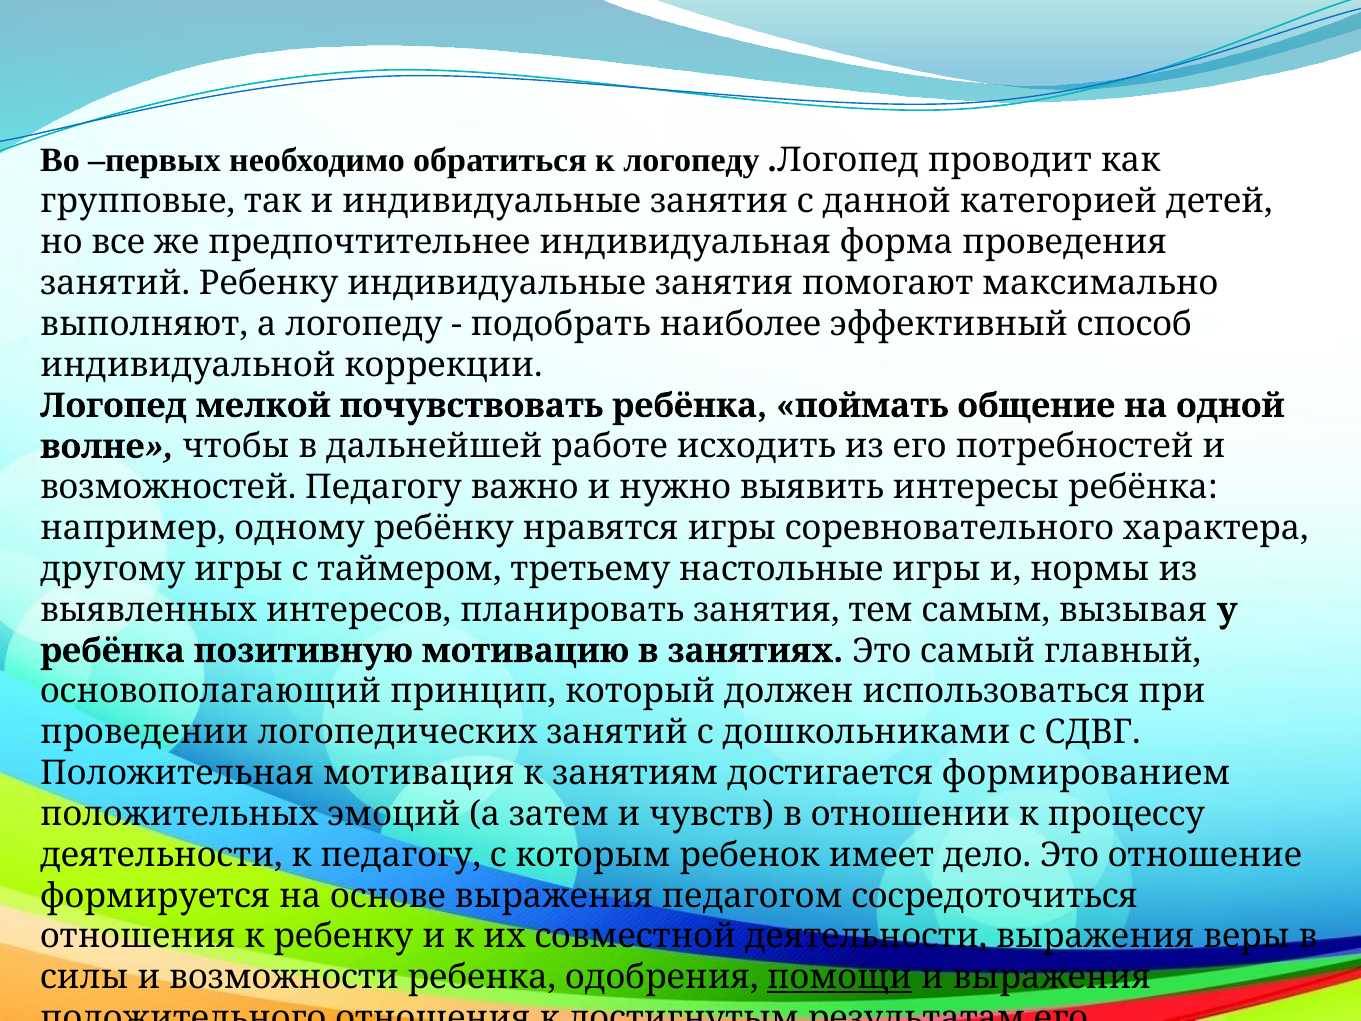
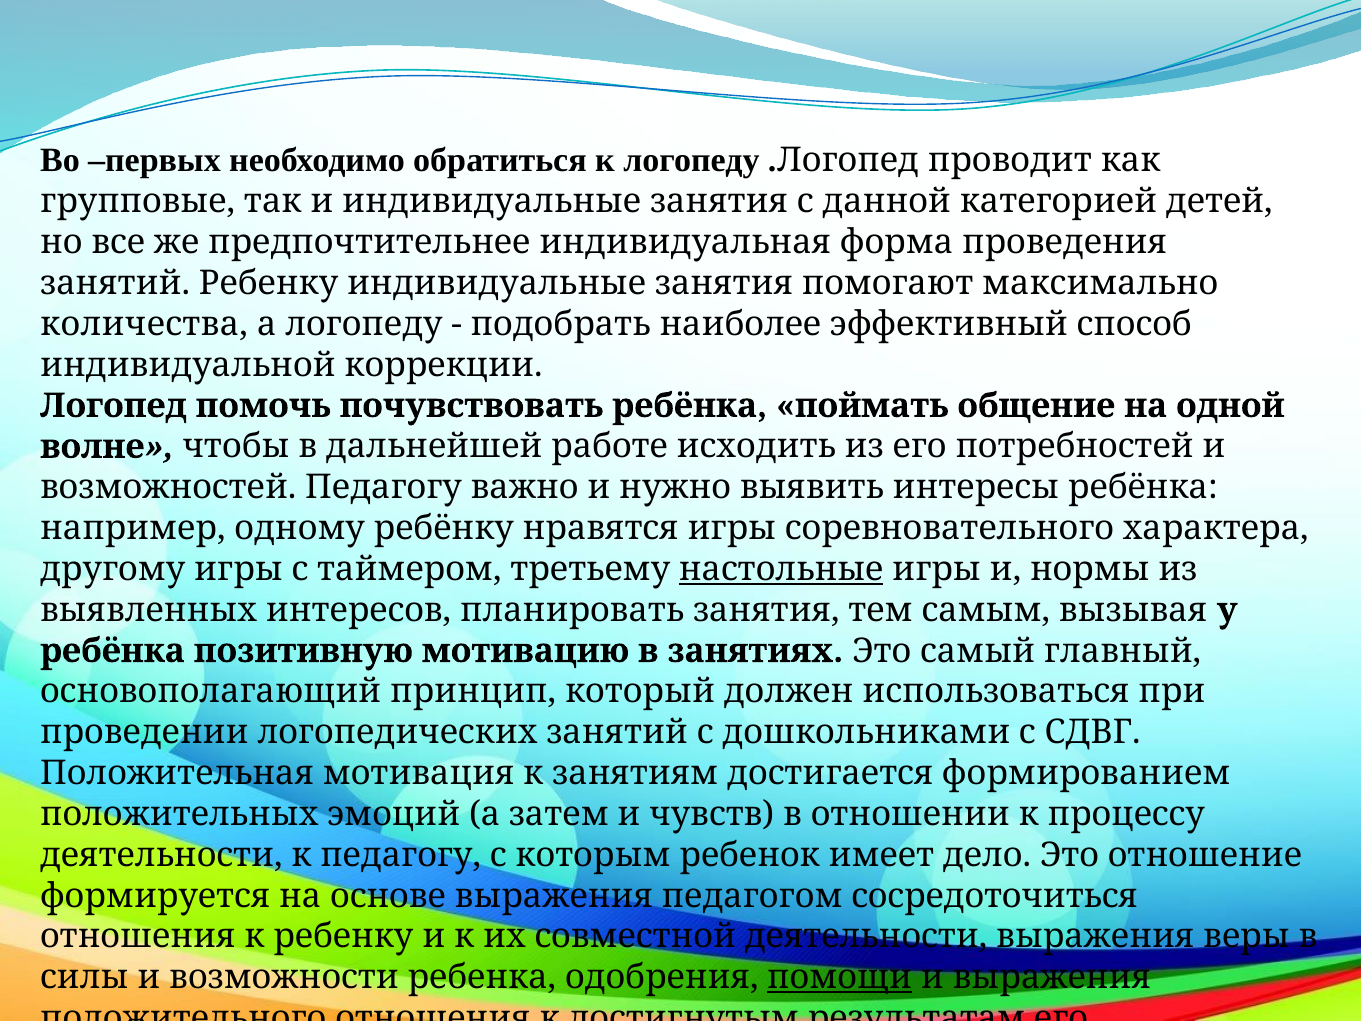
выполняют: выполняют -> количества (144, 324)
мелкой: мелкой -> помочь (263, 406)
настольные underline: none -> present (781, 569)
